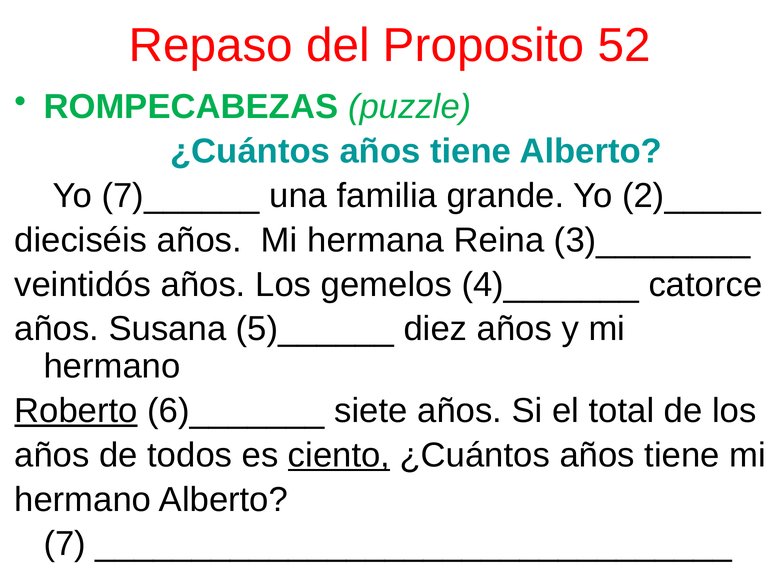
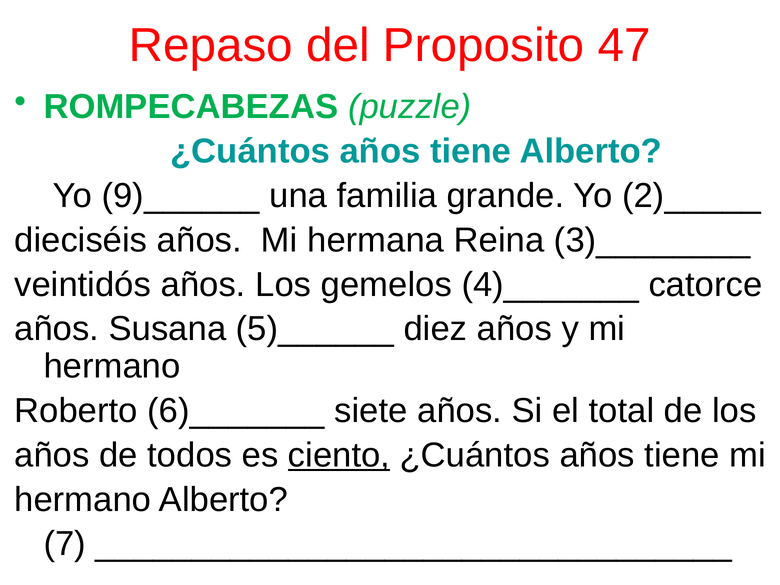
52: 52 -> 47 (624, 46)
7)______: 7)______ -> 9)______ (181, 196)
Roberto underline: present -> none (76, 411)
